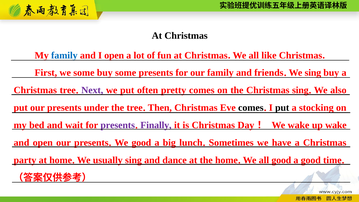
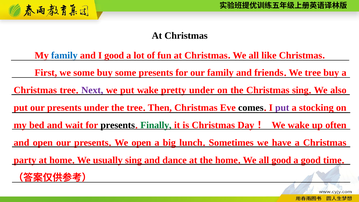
I open: open -> good (114, 55)
We sing: sing -> tree (313, 73)
put often: often -> wake (148, 90)
pretty comes: comes -> under (202, 90)
put colour: black -> purple (282, 108)
presents colour: purple -> black (118, 125)
Finally colour: purple -> green (156, 125)
up wake: wake -> often (336, 125)
We good: good -> open (141, 143)
